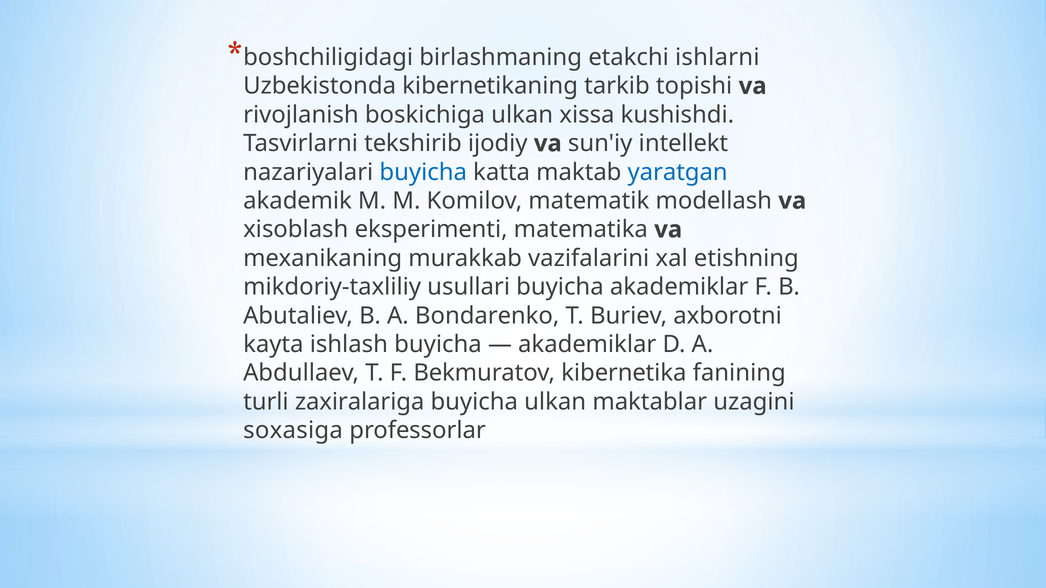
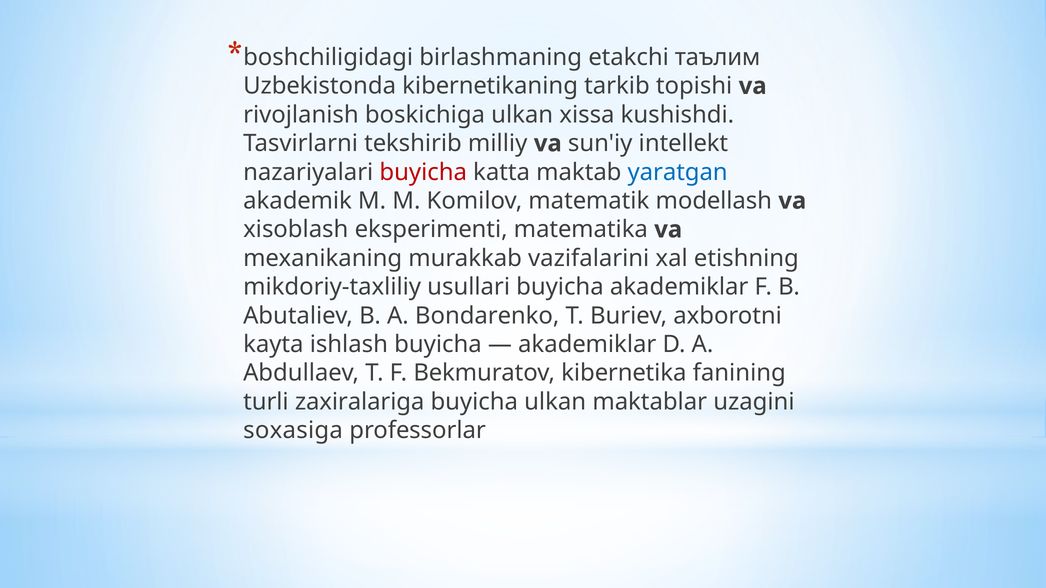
ishlarni: ishlarni -> таълим (718, 57)
ijodiy: ijodiy -> milliy (498, 143)
buyicha colour: blue -> red (423, 172)
